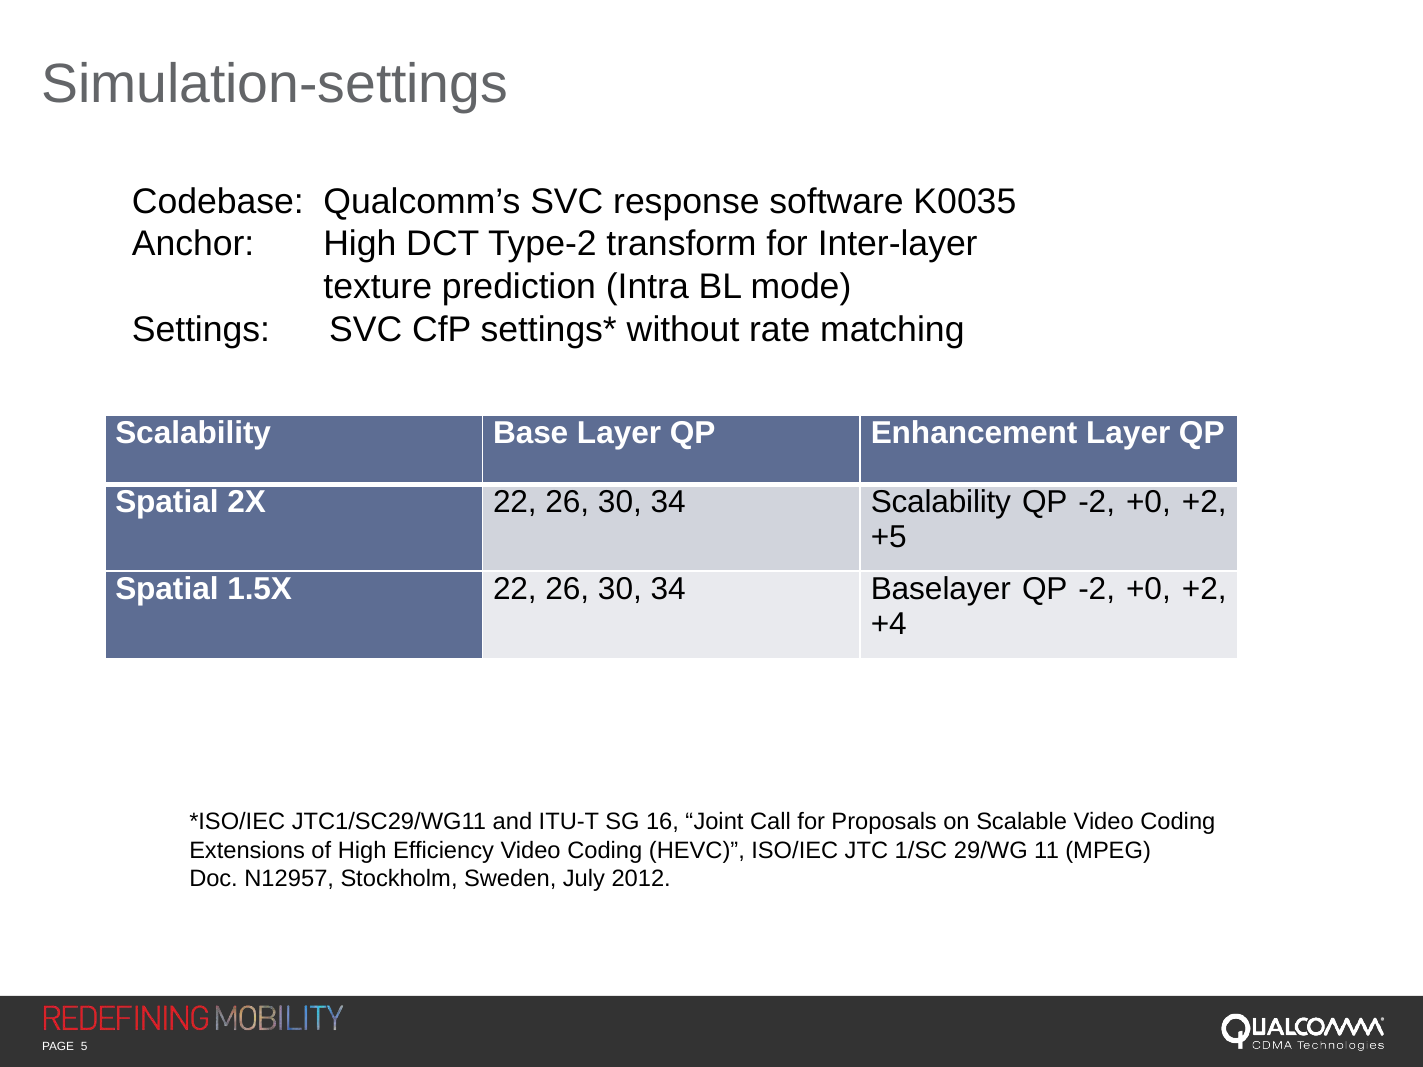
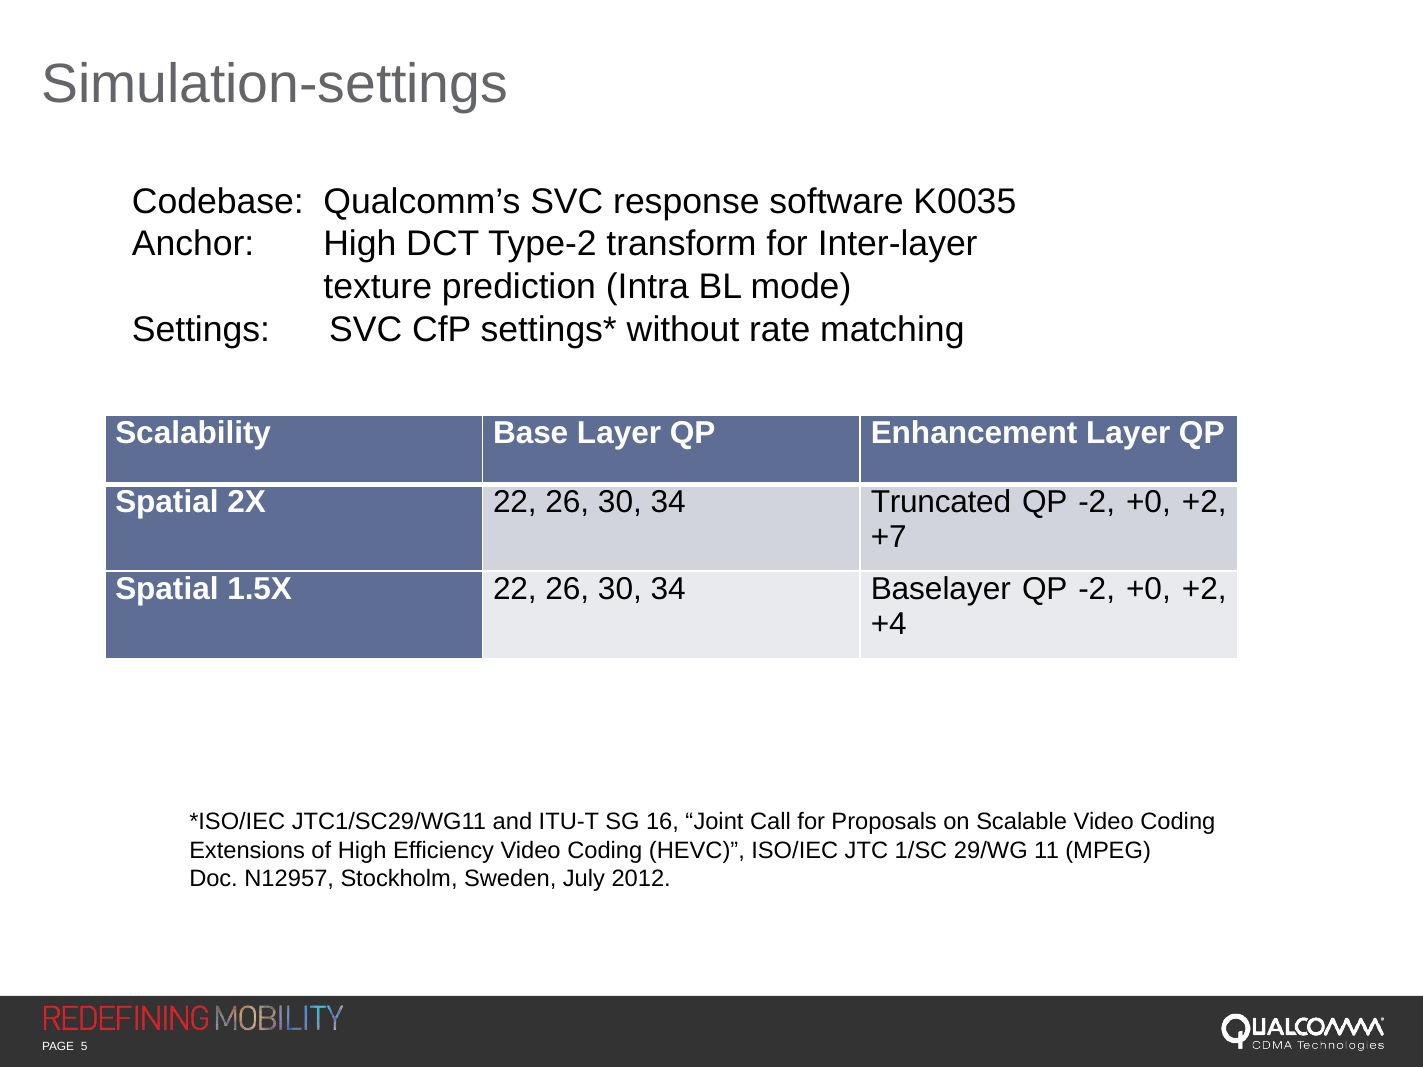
34 Scalability: Scalability -> Truncated (941, 502)
+5: +5 -> +7 (889, 538)
